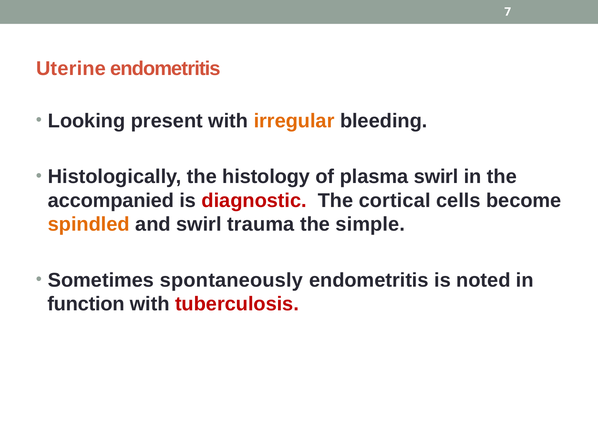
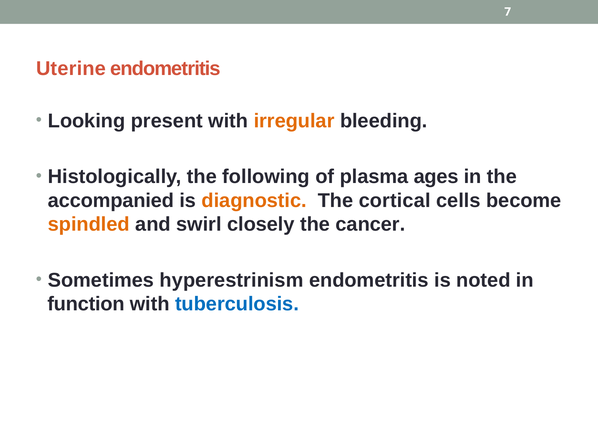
histology: histology -> following (266, 177)
plasma swirl: swirl -> ages (436, 177)
diagnostic colour: red -> orange (254, 201)
trauma: trauma -> closely (261, 225)
simple: simple -> cancer (370, 225)
spontaneously: spontaneously -> hyperestrinism (232, 280)
tuberculosis colour: red -> blue (237, 304)
